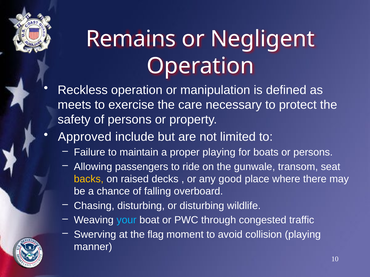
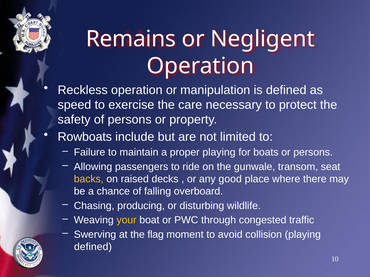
meets: meets -> speed (74, 105)
Approved: Approved -> Rowboats (85, 137)
Chasing disturbing: disturbing -> producing (141, 206)
your colour: light blue -> yellow (127, 220)
manner: manner -> defined (93, 247)
